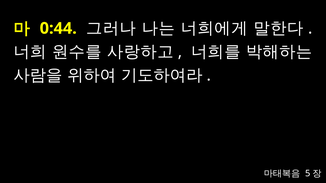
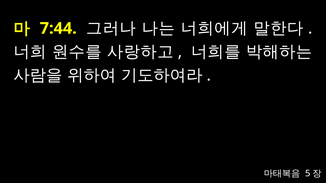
0:44: 0:44 -> 7:44 (58, 28)
